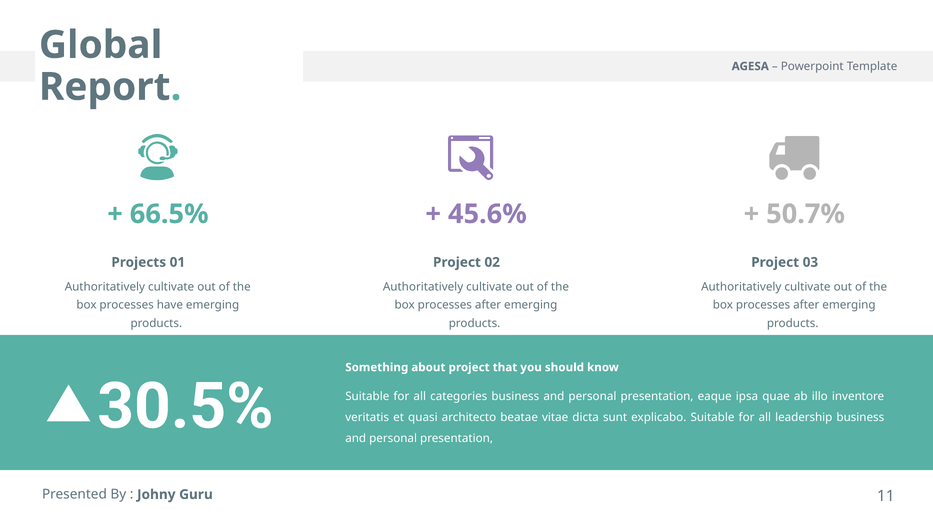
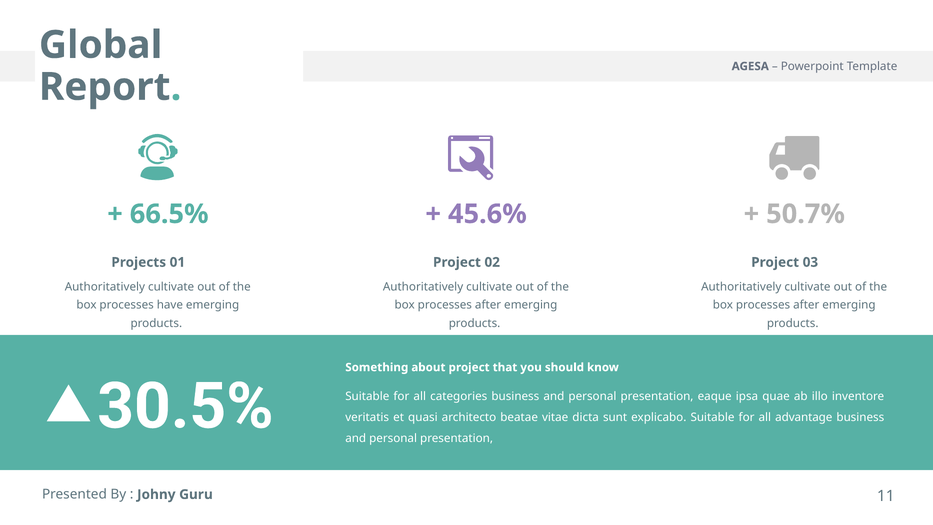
leadership: leadership -> advantage (804, 417)
